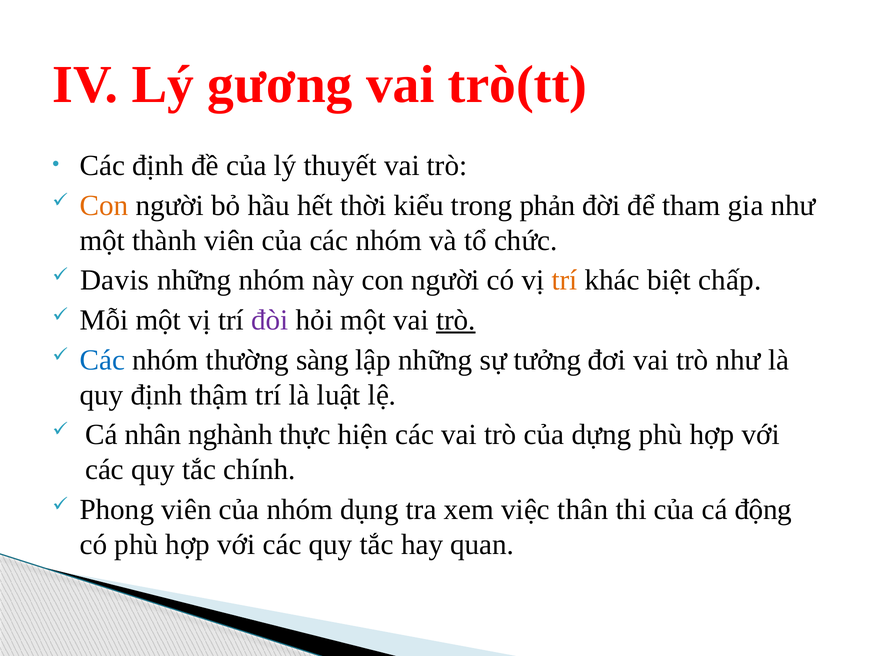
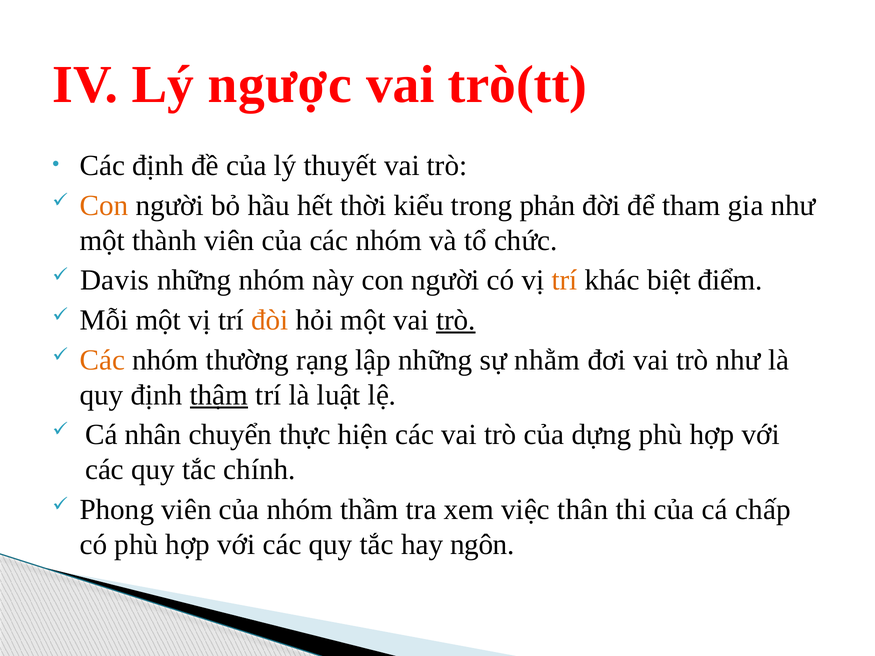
gương: gương -> ngược (280, 85)
chấp: chấp -> điểm (730, 280)
đòi colour: purple -> orange (270, 320)
Các colour: blue -> orange (102, 360)
sàng: sàng -> rạng (322, 360)
tưởng: tưởng -> nhằm (547, 360)
thậm underline: none -> present (219, 395)
nghành: nghành -> chuyển (230, 435)
dụng: dụng -> thầm (369, 510)
động: động -> chấp (763, 510)
quan: quan -> ngôn (482, 545)
